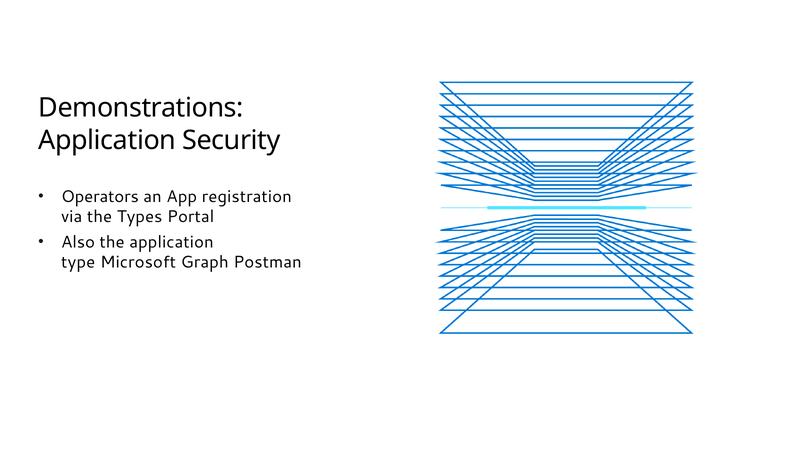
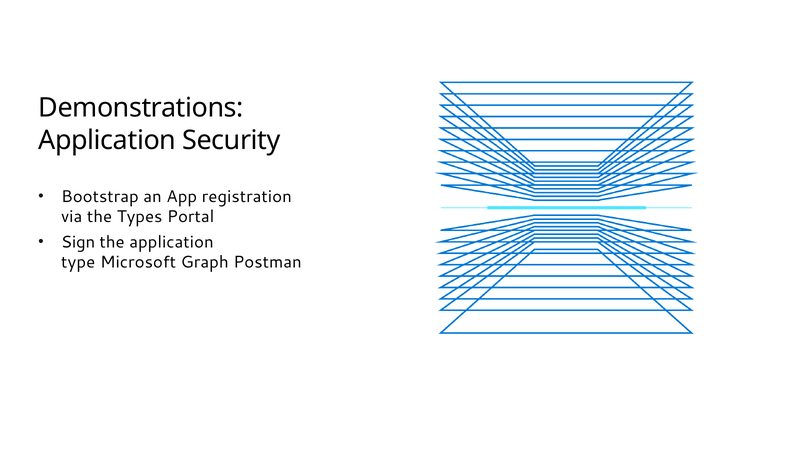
Operators: Operators -> Bootstrap (100, 196)
Also: Also -> Sign (78, 242)
